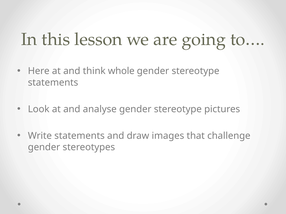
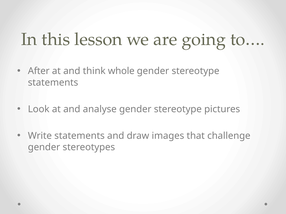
Here: Here -> After (39, 71)
